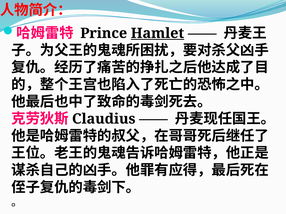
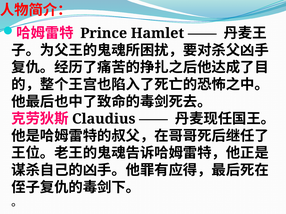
Hamlet underline: present -> none (157, 33)
